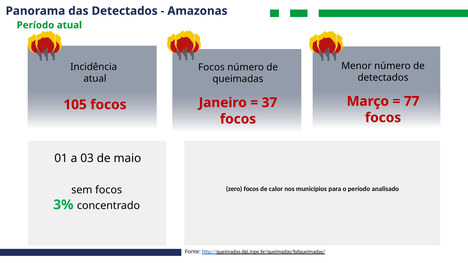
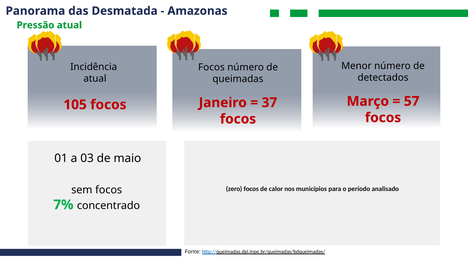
das Detectados: Detectados -> Desmatada (125, 11)
Período: Período -> Pressão (35, 25)
77: 77 -> 57 (412, 101)
3%: 3% -> 7% (63, 205)
